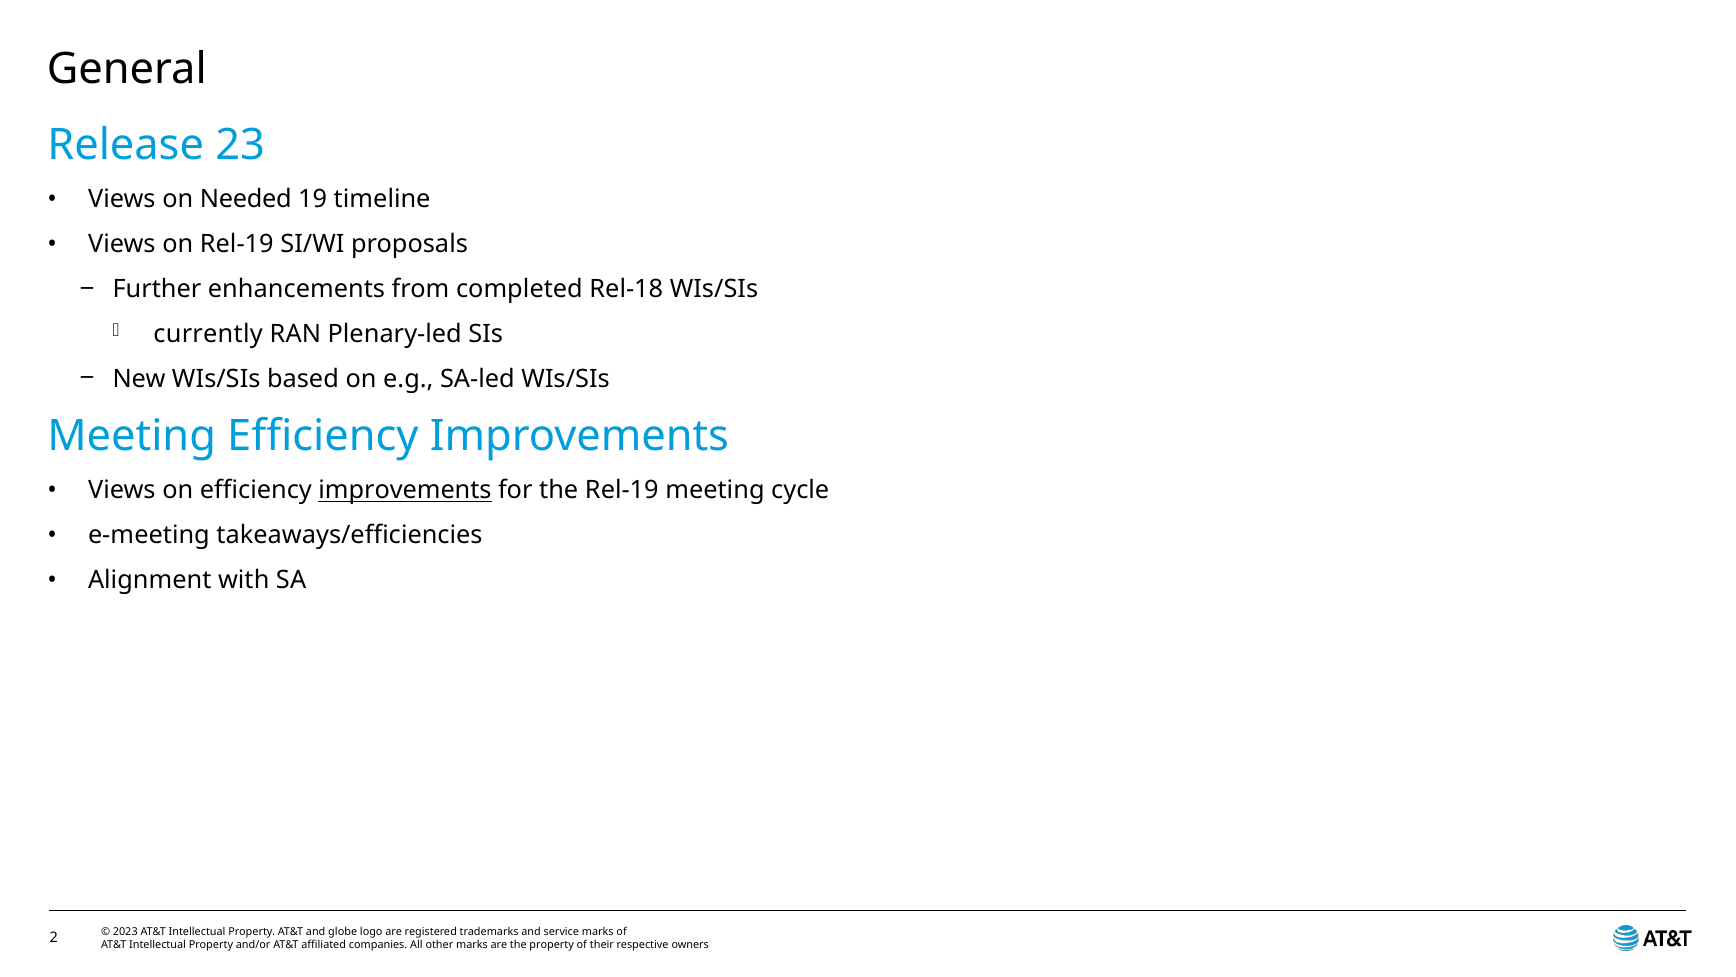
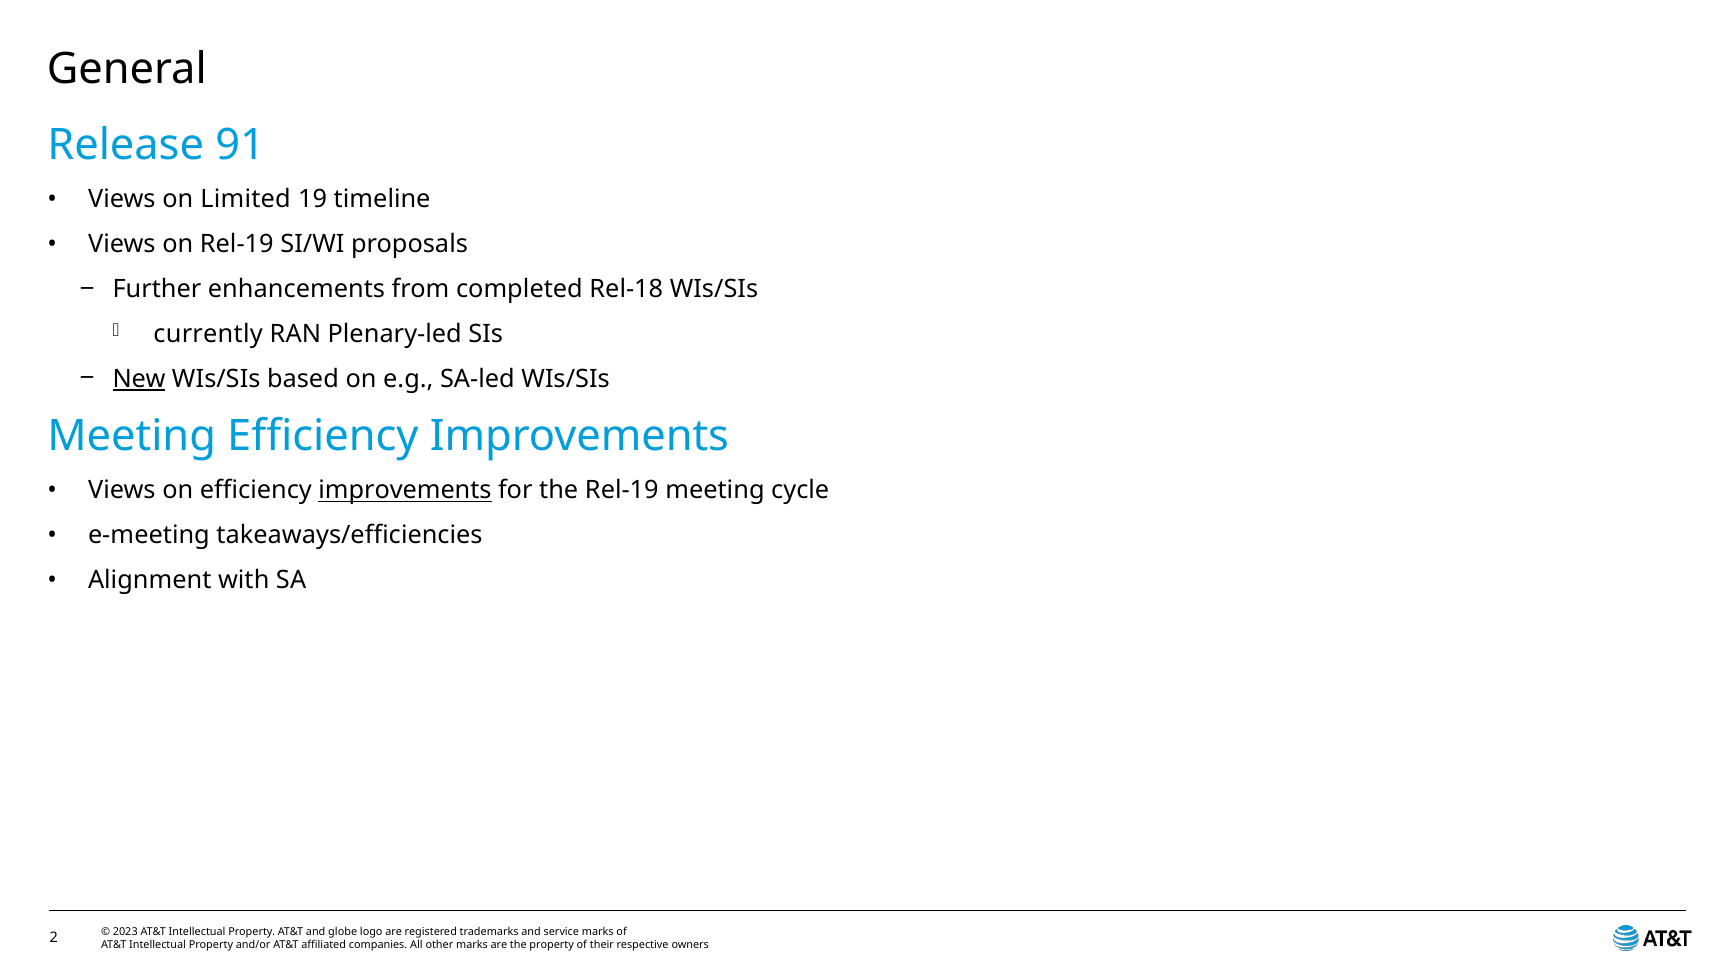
23: 23 -> 91 (240, 145)
Needed: Needed -> Limited (246, 199)
New underline: none -> present (139, 379)
